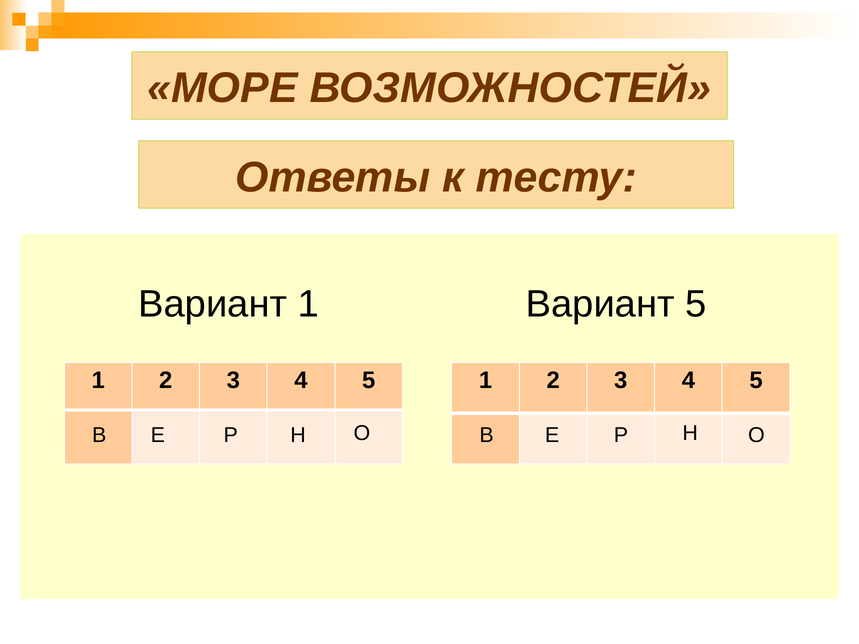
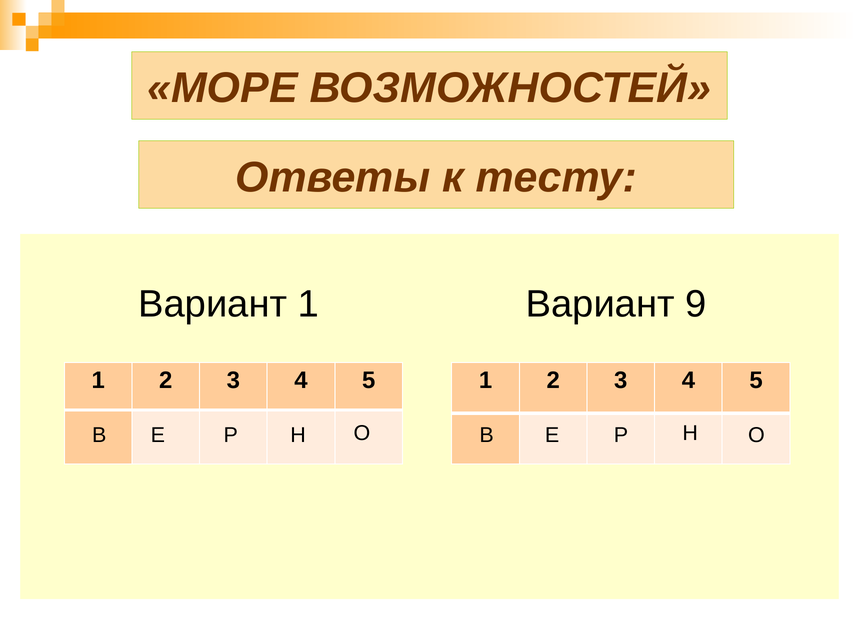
Вариант 5: 5 -> 9 (696, 305)
